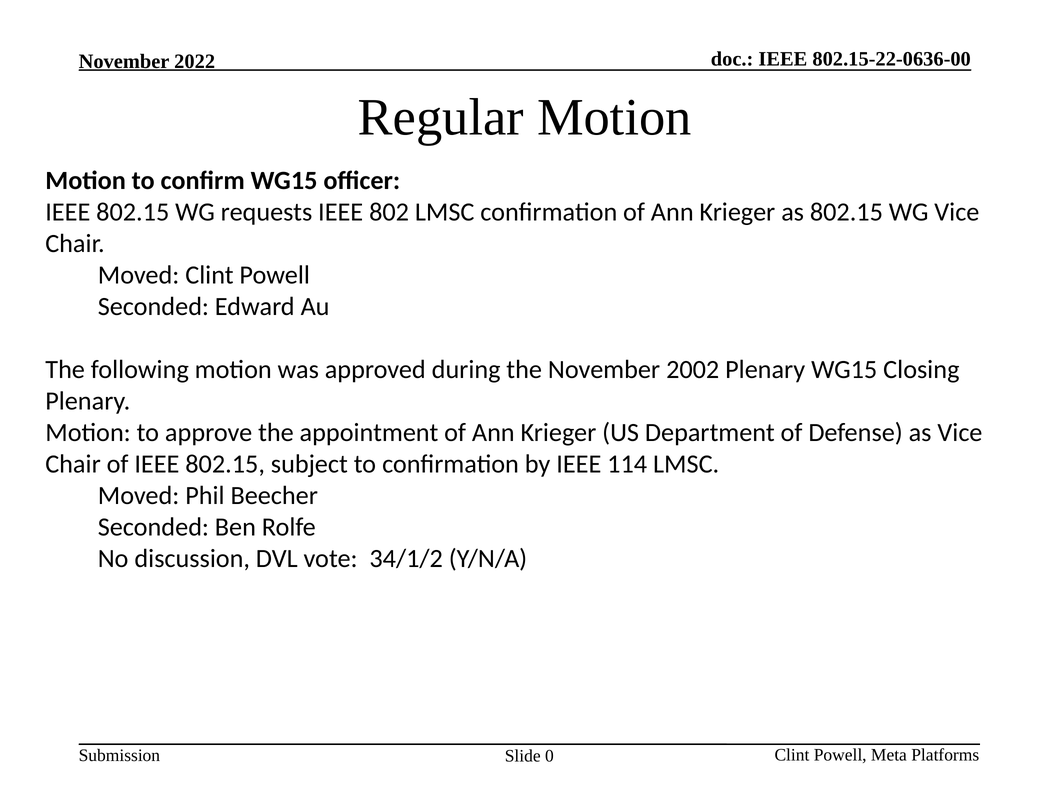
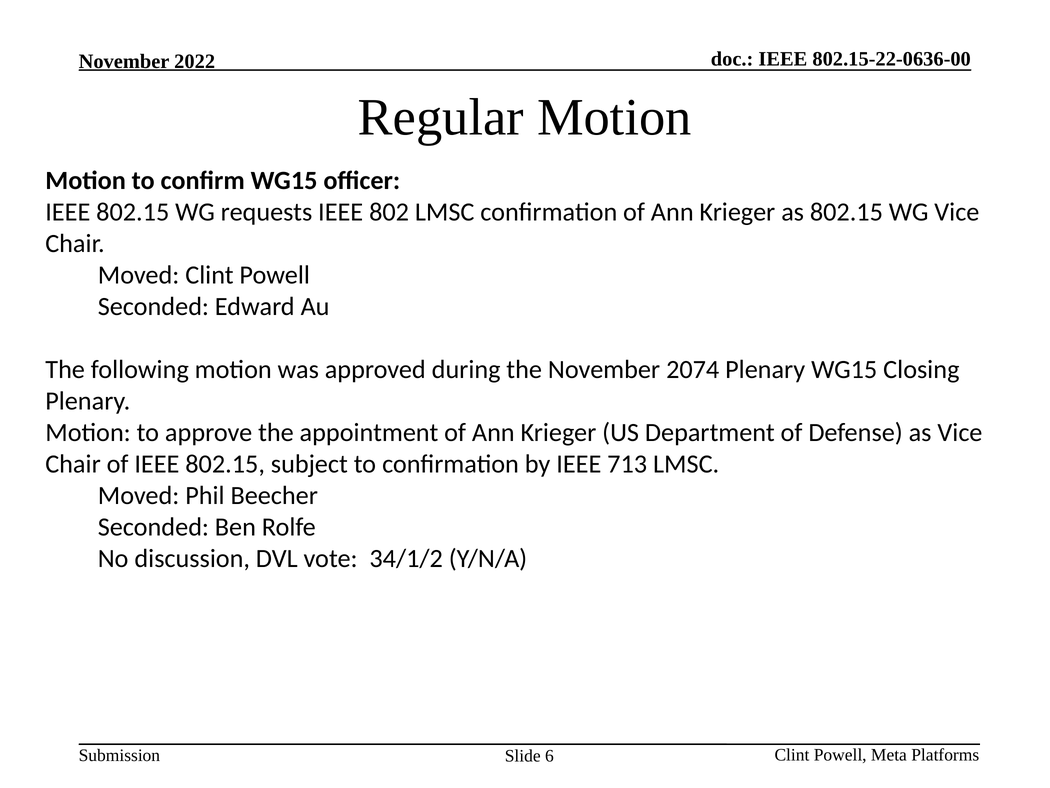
2002: 2002 -> 2074 (693, 369)
114: 114 -> 713 (627, 464)
0: 0 -> 6 (549, 755)
